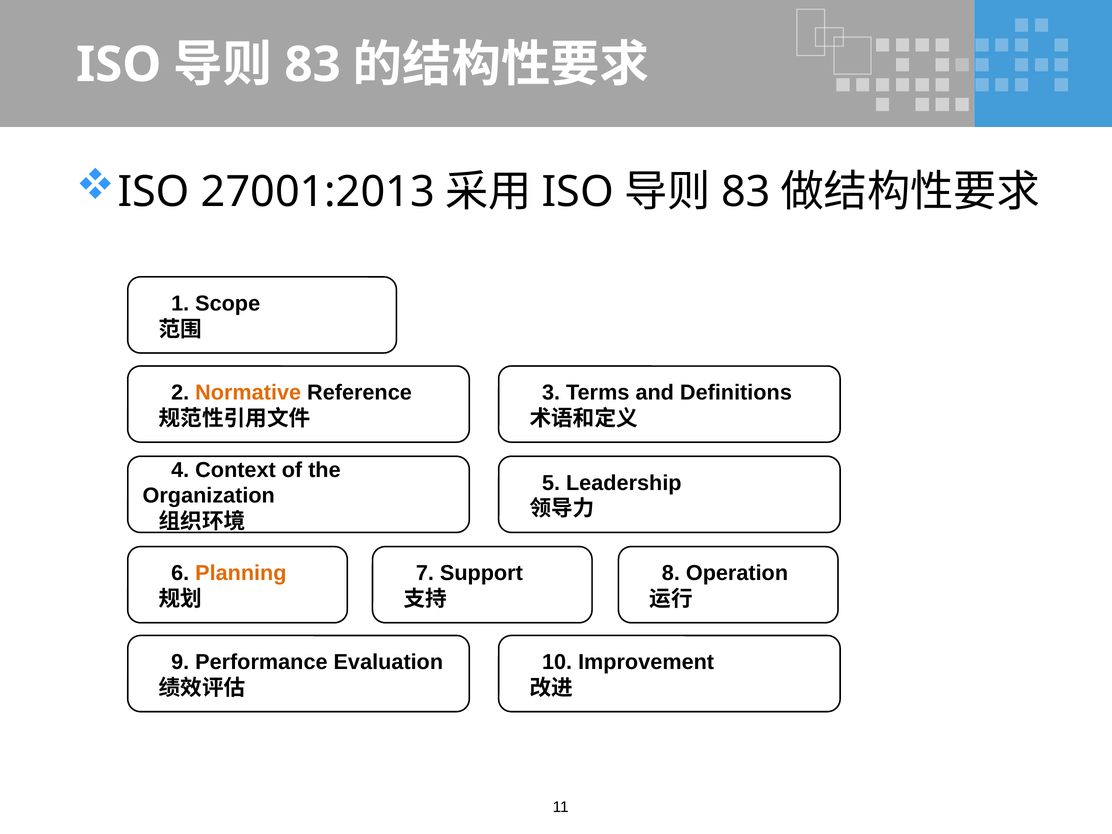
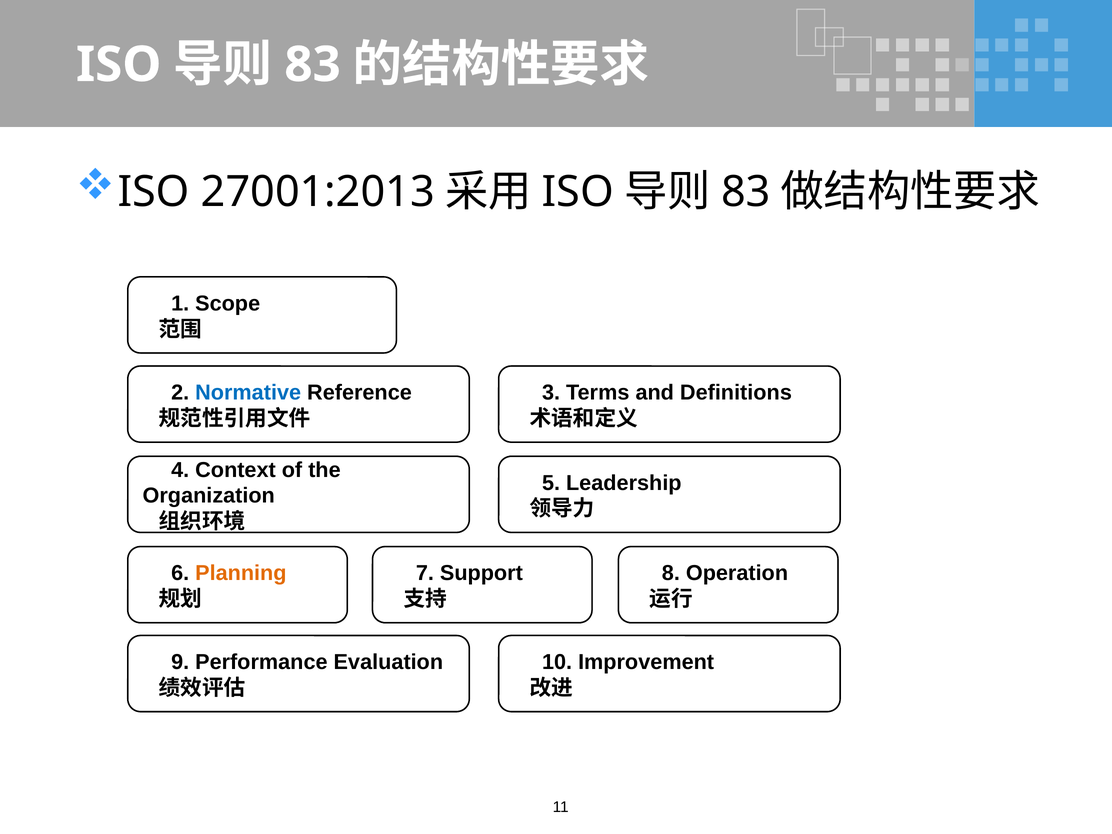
Normative colour: orange -> blue (248, 393)
